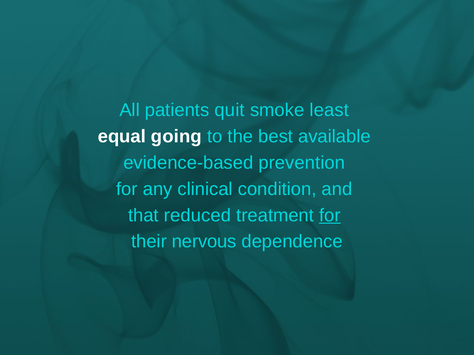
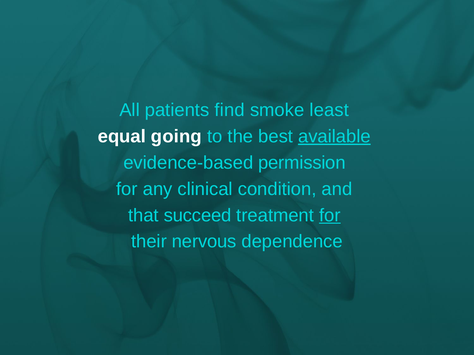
quit: quit -> find (230, 110)
available underline: none -> present (334, 137)
prevention: prevention -> permission (302, 163)
reduced: reduced -> succeed (198, 216)
